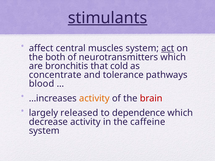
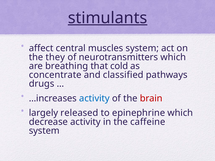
act underline: present -> none (168, 48)
both: both -> they (55, 57)
bronchitis: bronchitis -> breathing (67, 66)
tolerance: tolerance -> classified (123, 75)
blood: blood -> drugs (42, 84)
activity colour: orange -> blue (94, 98)
dependence: dependence -> epinephrine (139, 113)
